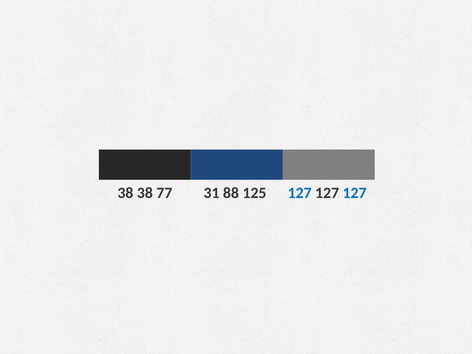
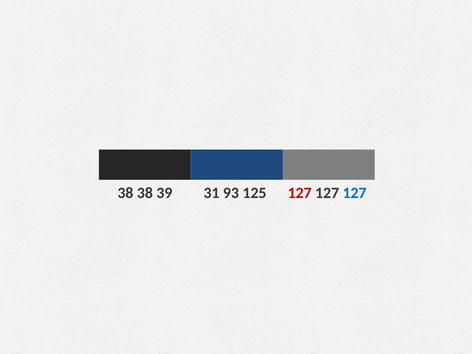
77: 77 -> 39 (164, 193)
88: 88 -> 93 (231, 193)
127 colour: blue -> red (300, 193)
